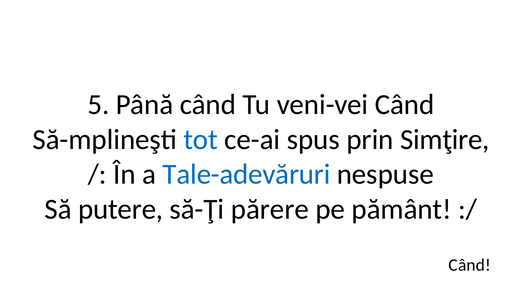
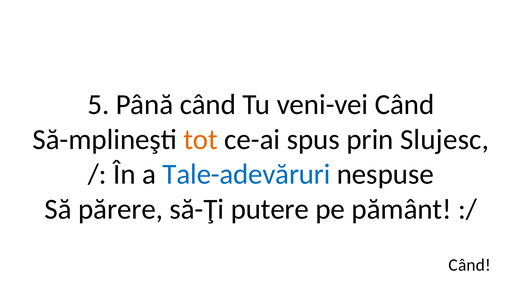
tot colour: blue -> orange (201, 139)
Simţire: Simţire -> Slujesc (444, 139)
putere: putere -> părere (121, 209)
părere: părere -> putere (270, 209)
